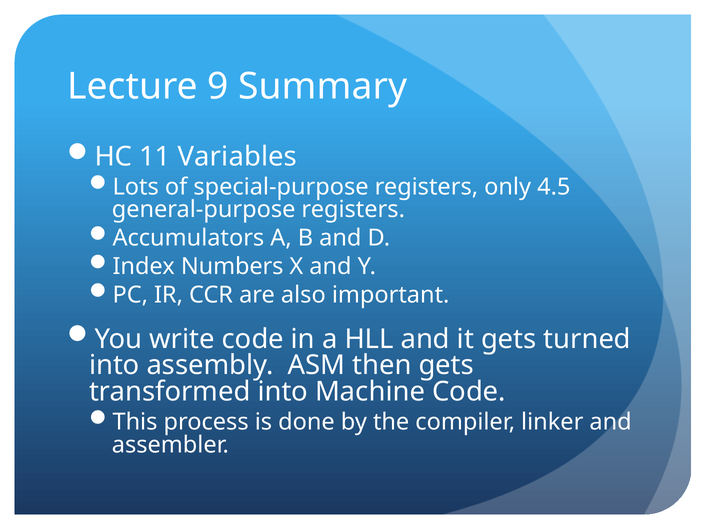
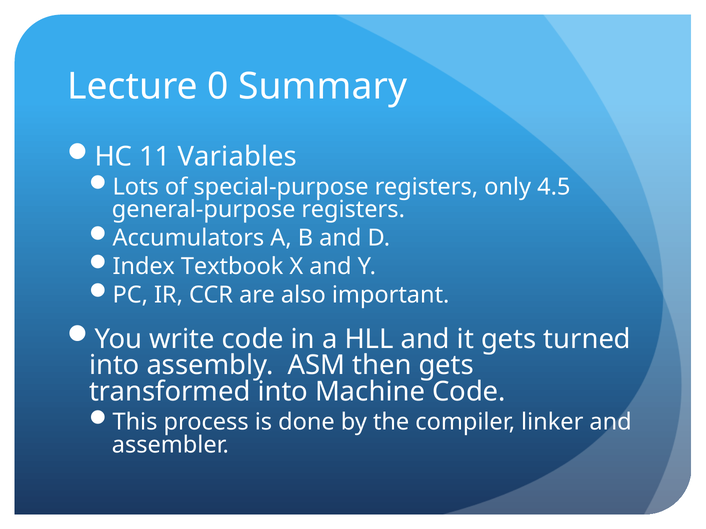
9: 9 -> 0 (218, 87)
Numbers: Numbers -> Textbook (232, 267)
